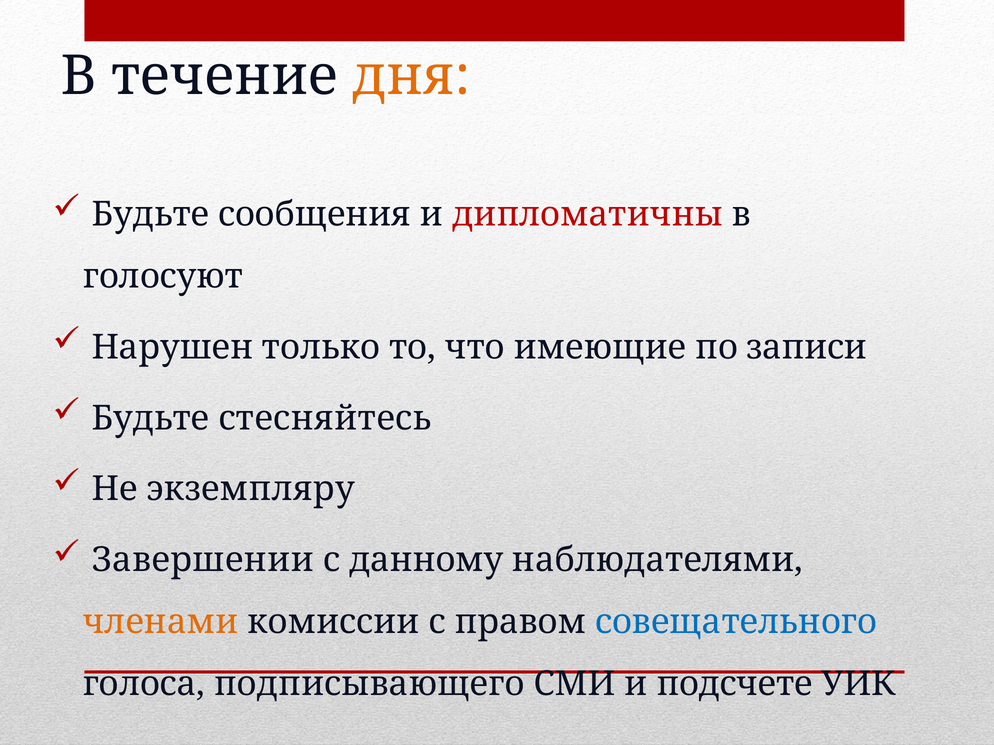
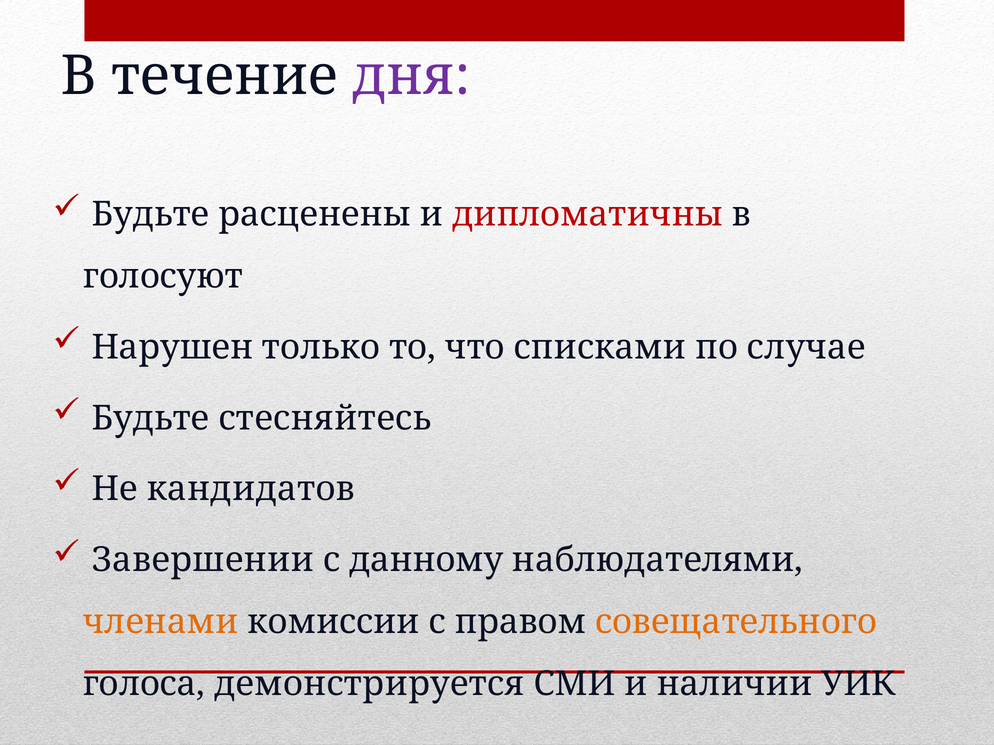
дня colour: orange -> purple (411, 76)
сообщения: сообщения -> расценены (315, 214)
имеющие: имеющие -> списками (600, 347)
записи: записи -> случае (806, 347)
экземпляру: экземпляру -> кандидатов (251, 489)
совещательного colour: blue -> orange (736, 622)
подписывающего: подписывающего -> демонстрируется (369, 685)
подсчете: подсчете -> наличии (734, 685)
